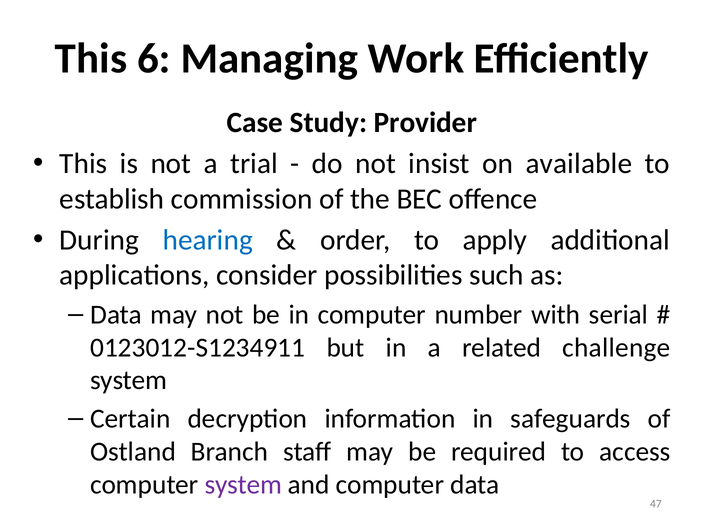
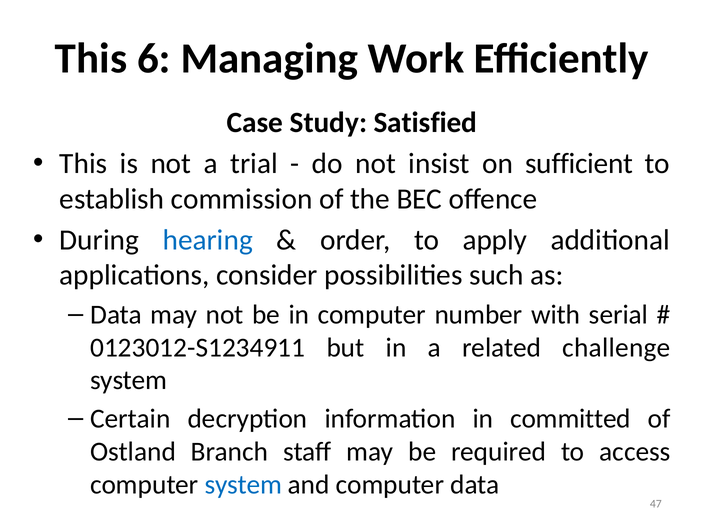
Provider: Provider -> Satisfied (425, 123)
available: available -> sufficient (579, 164)
safeguards: safeguards -> committed (571, 419)
system colour: purple -> blue (243, 485)
